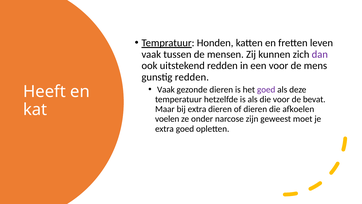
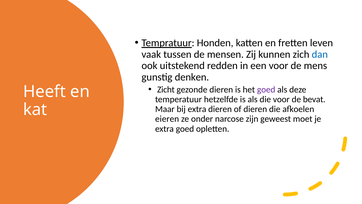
dan colour: purple -> blue (320, 54)
gunstig redden: redden -> denken (192, 77)
Vaak: Vaak -> Zicht (166, 89)
voelen: voelen -> eieren (167, 119)
